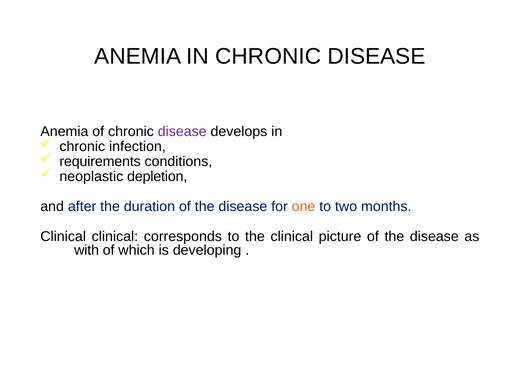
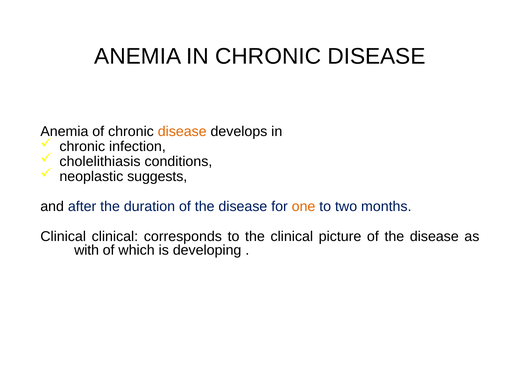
disease colour: purple -> orange (182, 132)
requirements: requirements -> cholelithiasis (100, 162)
depletion: depletion -> suggests (157, 177)
